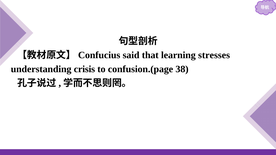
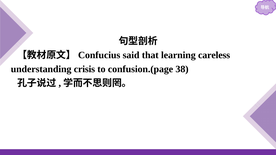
stresses: stresses -> careless (214, 55)
